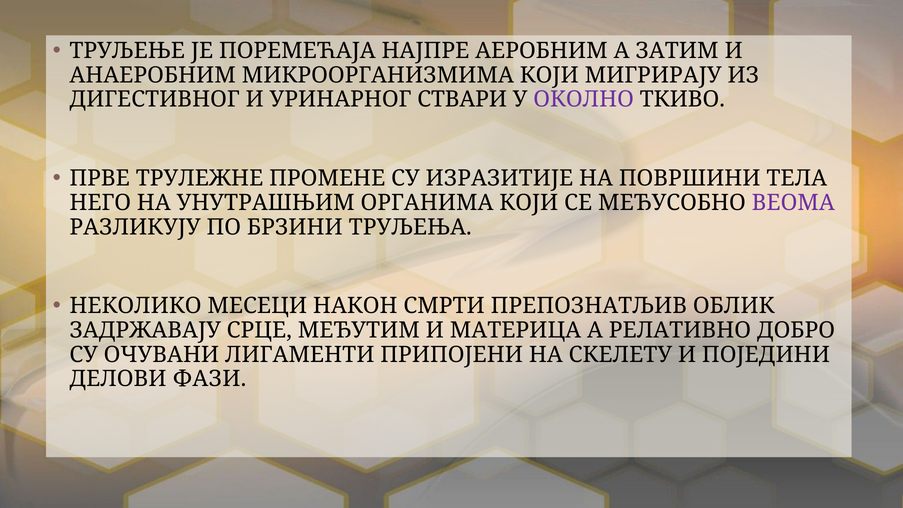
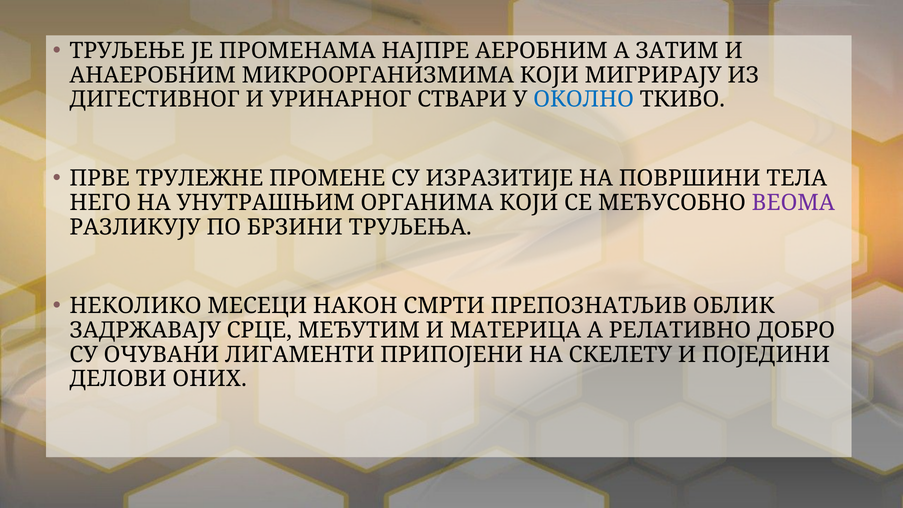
ПОРЕМЕЋАЈА: ПОРЕМЕЋАЈА -> ПРОМЕНАМА (297, 51)
ОКОЛНО colour: purple -> blue (584, 100)
ФАЗИ: ФАЗИ -> ОНИХ (210, 379)
